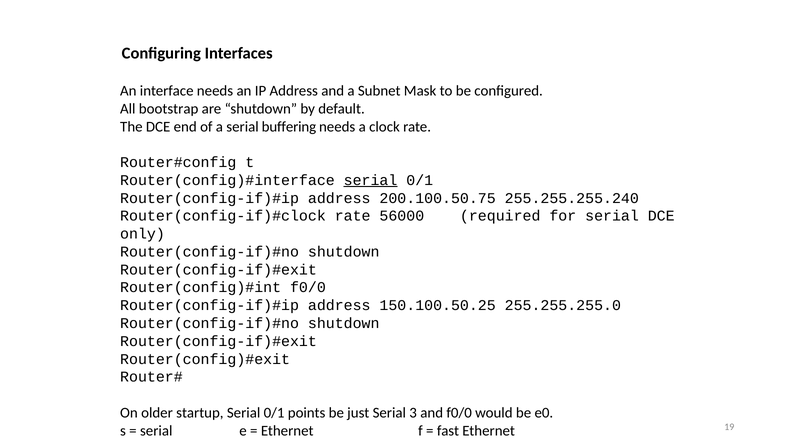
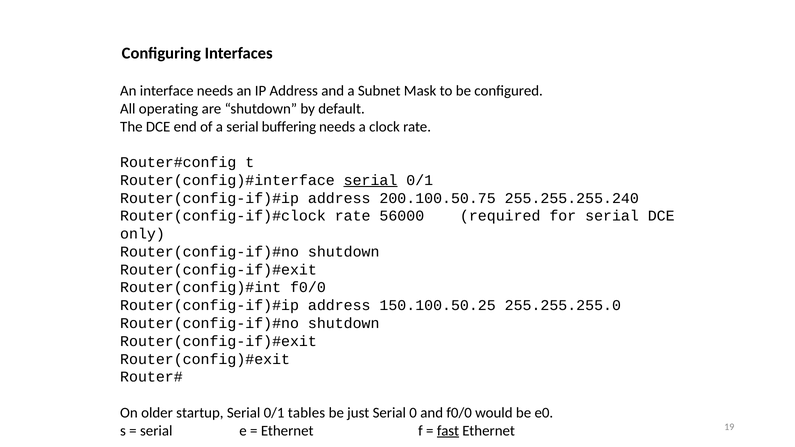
bootstrap: bootstrap -> operating (169, 109)
points: points -> tables (307, 413)
3: 3 -> 0 (413, 413)
fast underline: none -> present (448, 431)
